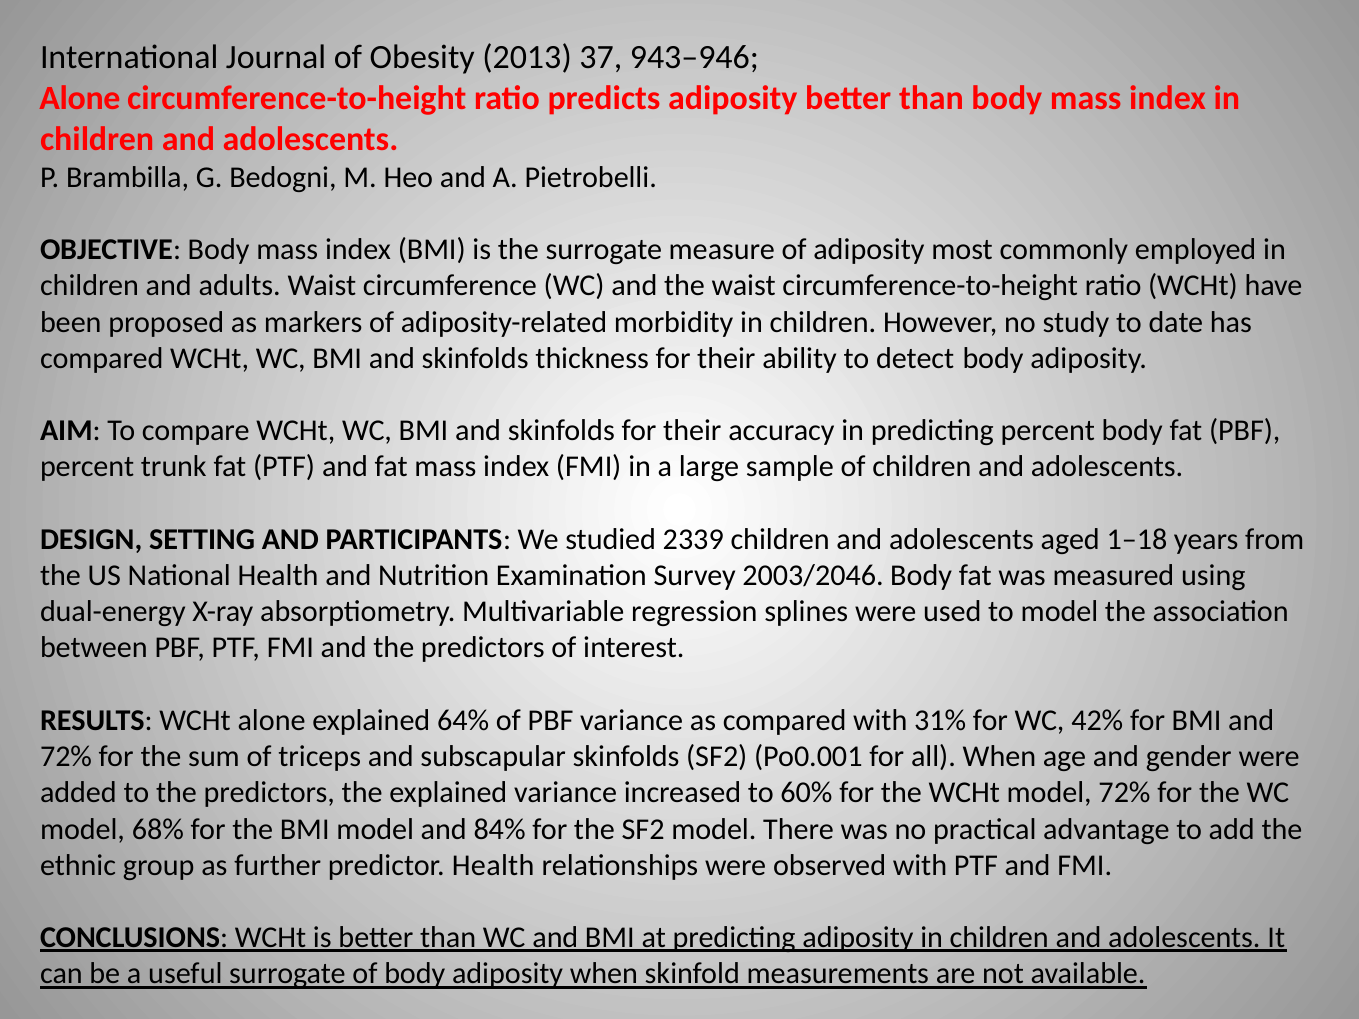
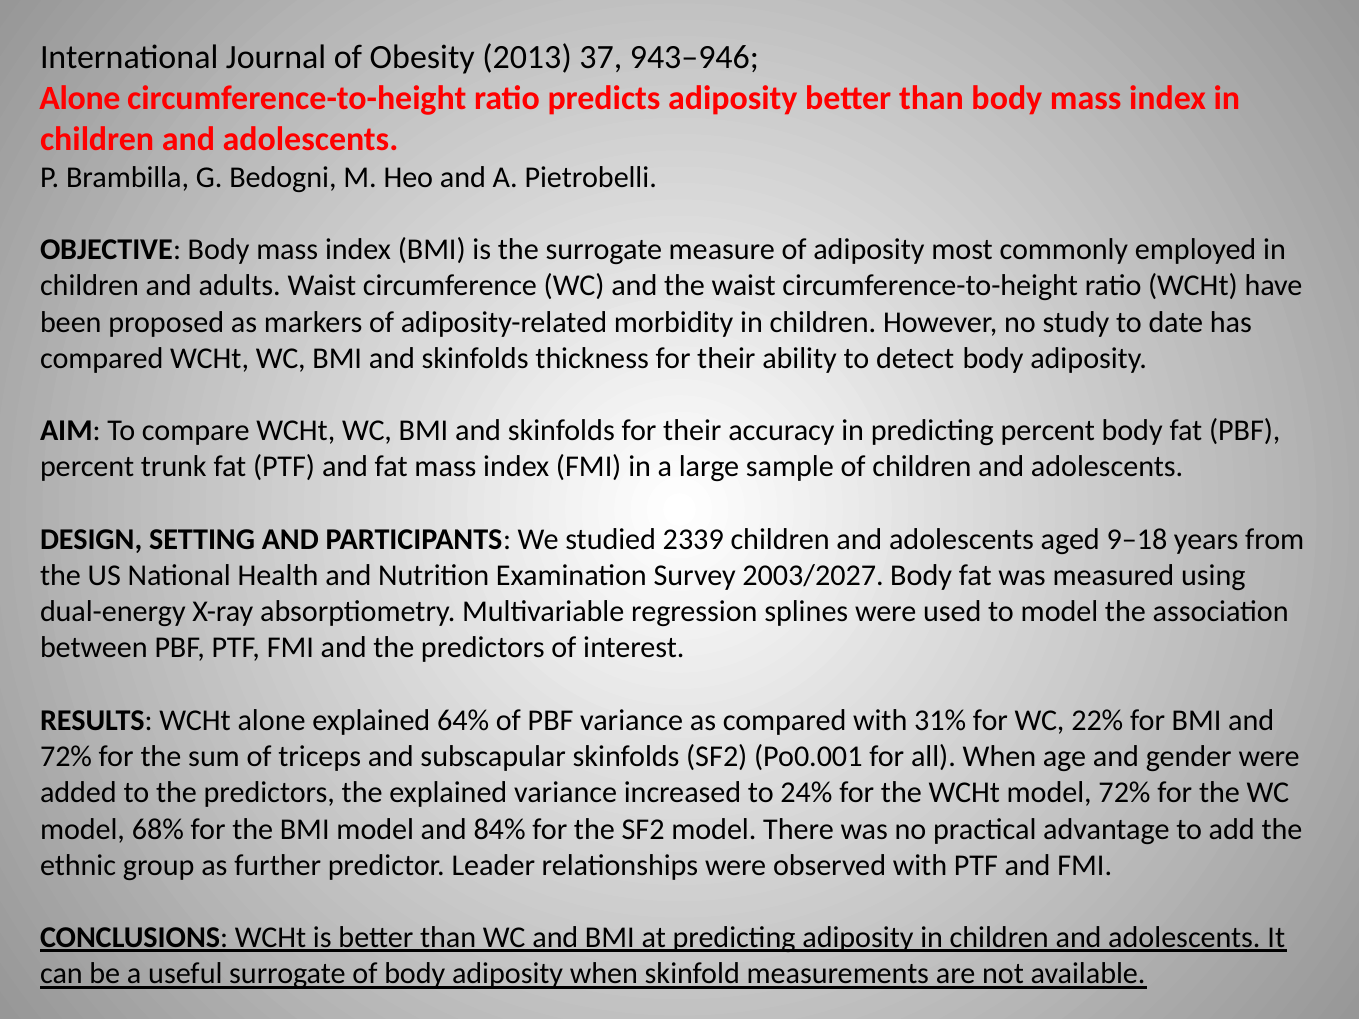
1–18: 1–18 -> 9–18 (1137, 539)
2003/2046: 2003/2046 -> 2003/2027 (813, 576)
42%: 42% -> 22% (1097, 721)
60%: 60% -> 24% (806, 793)
predictor Health: Health -> Leader (493, 865)
